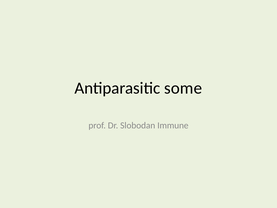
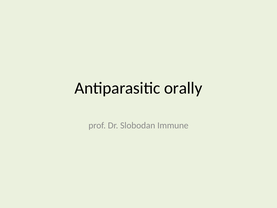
some: some -> orally (183, 88)
